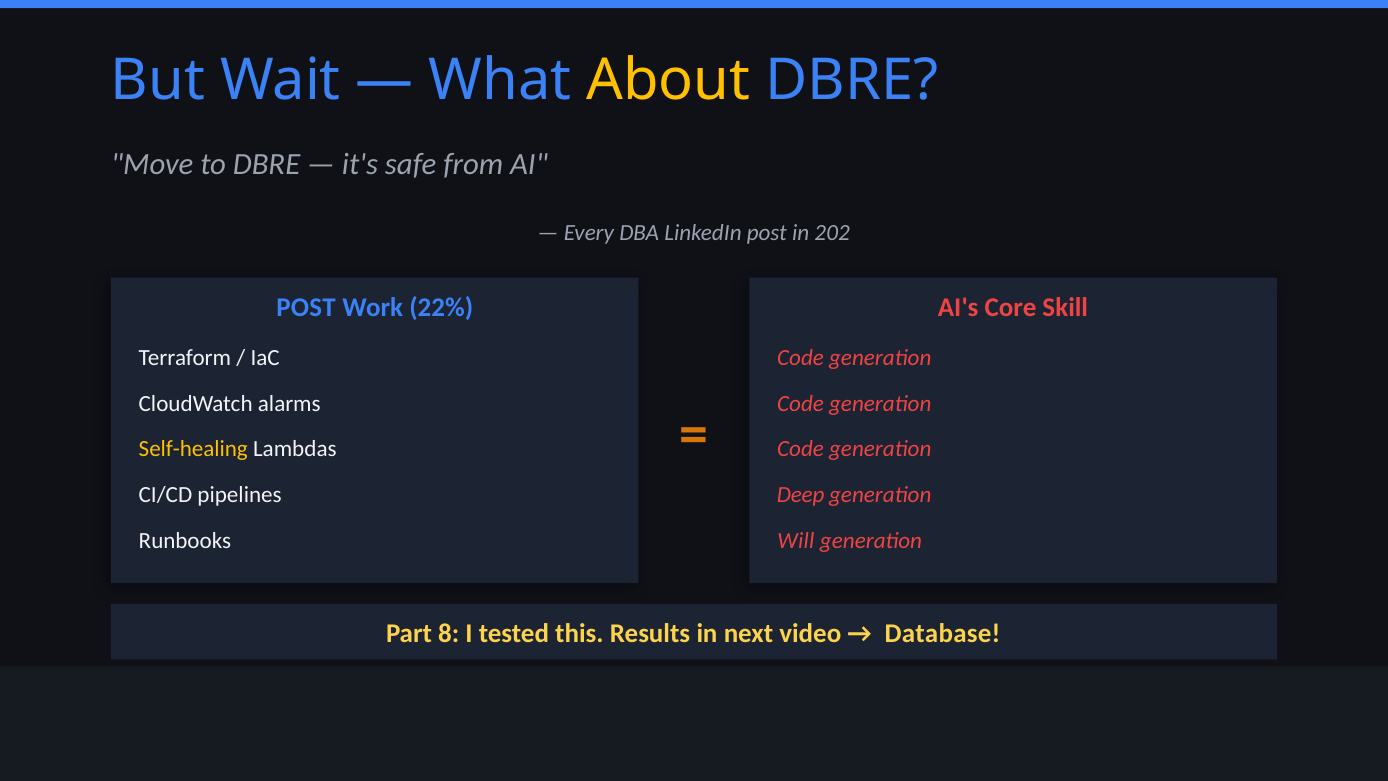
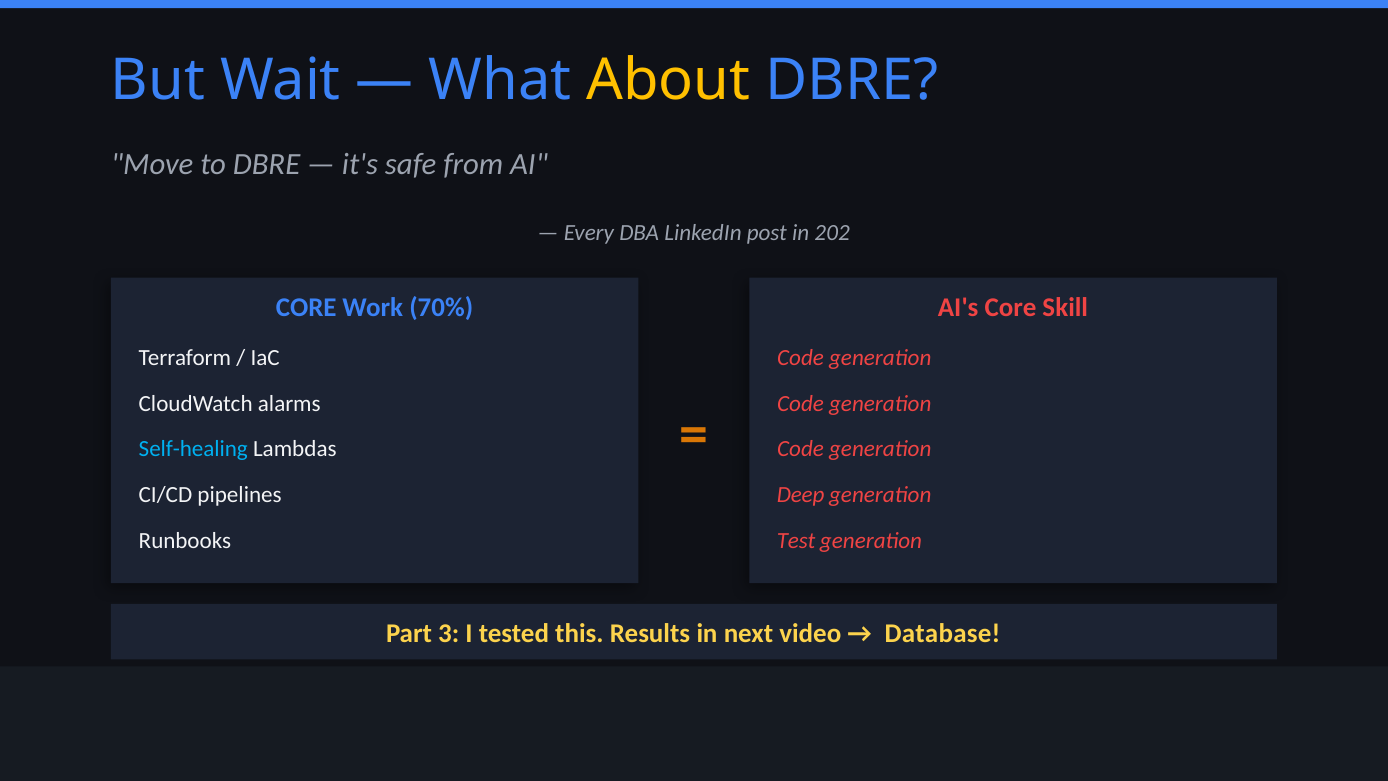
POST: POST -> CORE (306, 307)
22%: 22% -> 70% (441, 307)
Self-healing colour: yellow -> light blue (193, 449)
Will: Will -> Test (796, 541)
8: 8 -> 3 (449, 633)
